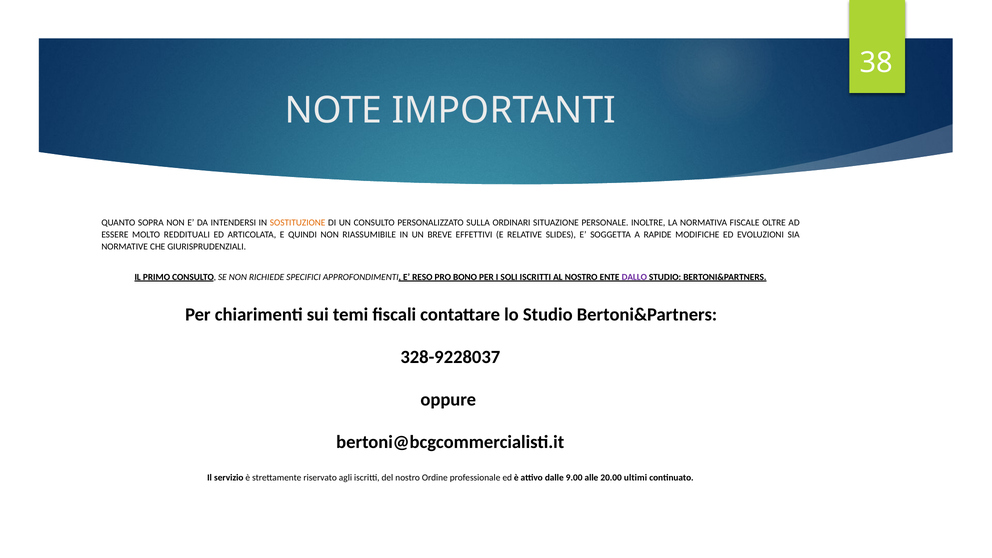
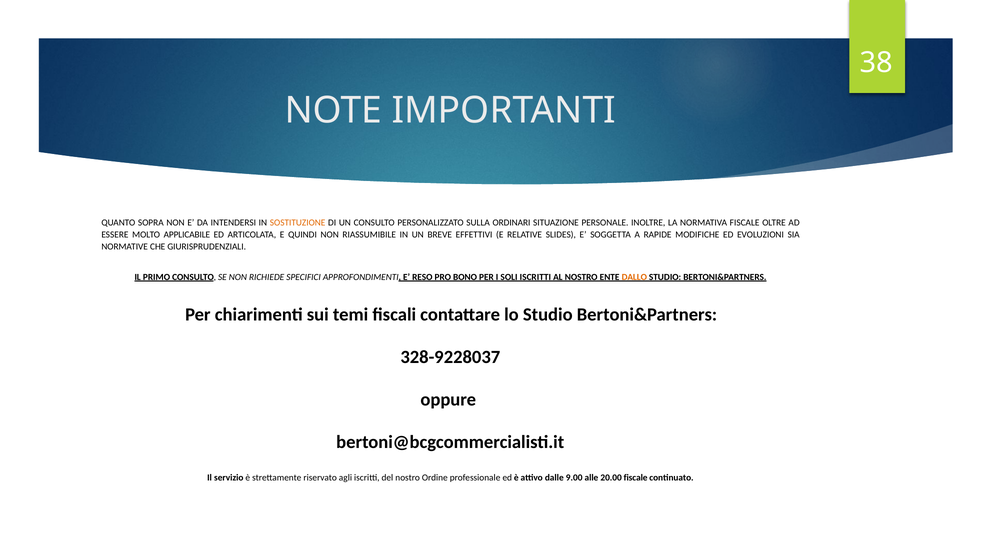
REDDITUALI: REDDITUALI -> APPLICABILE (187, 235)
DALLO colour: purple -> orange (634, 277)
20.00 ultimi: ultimi -> fiscale (636, 477)
